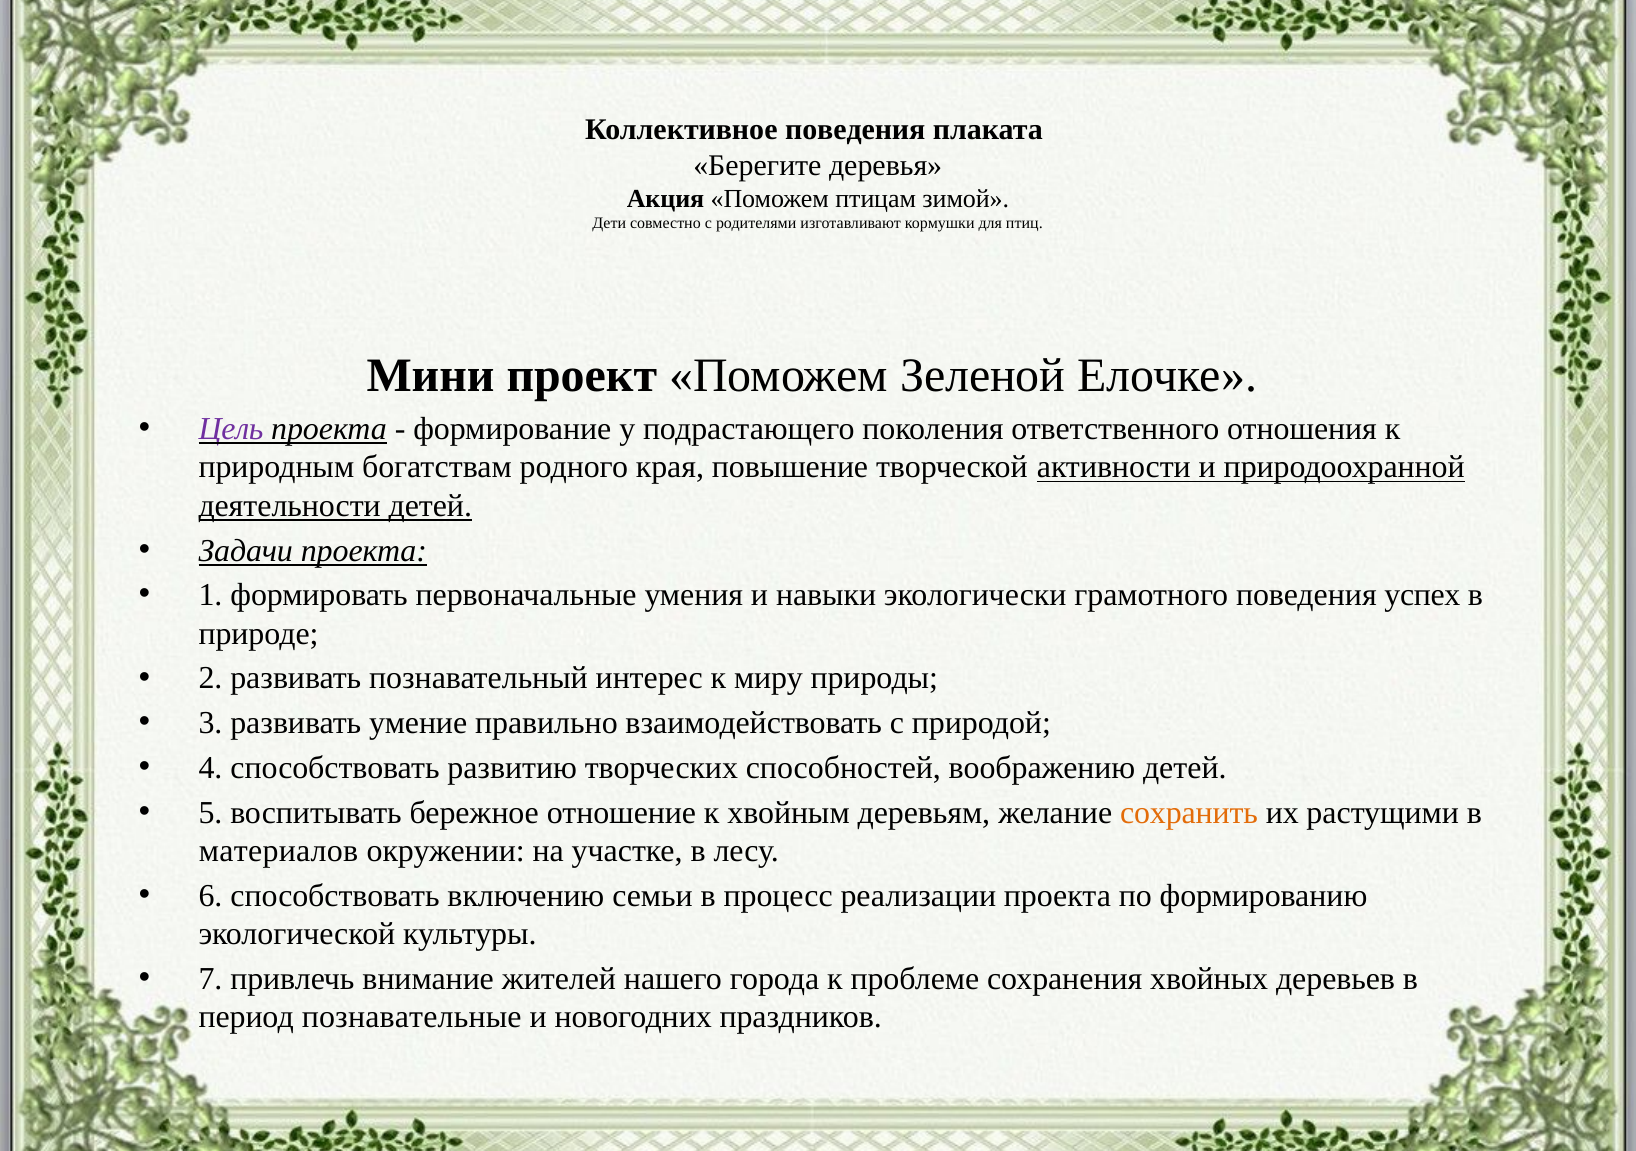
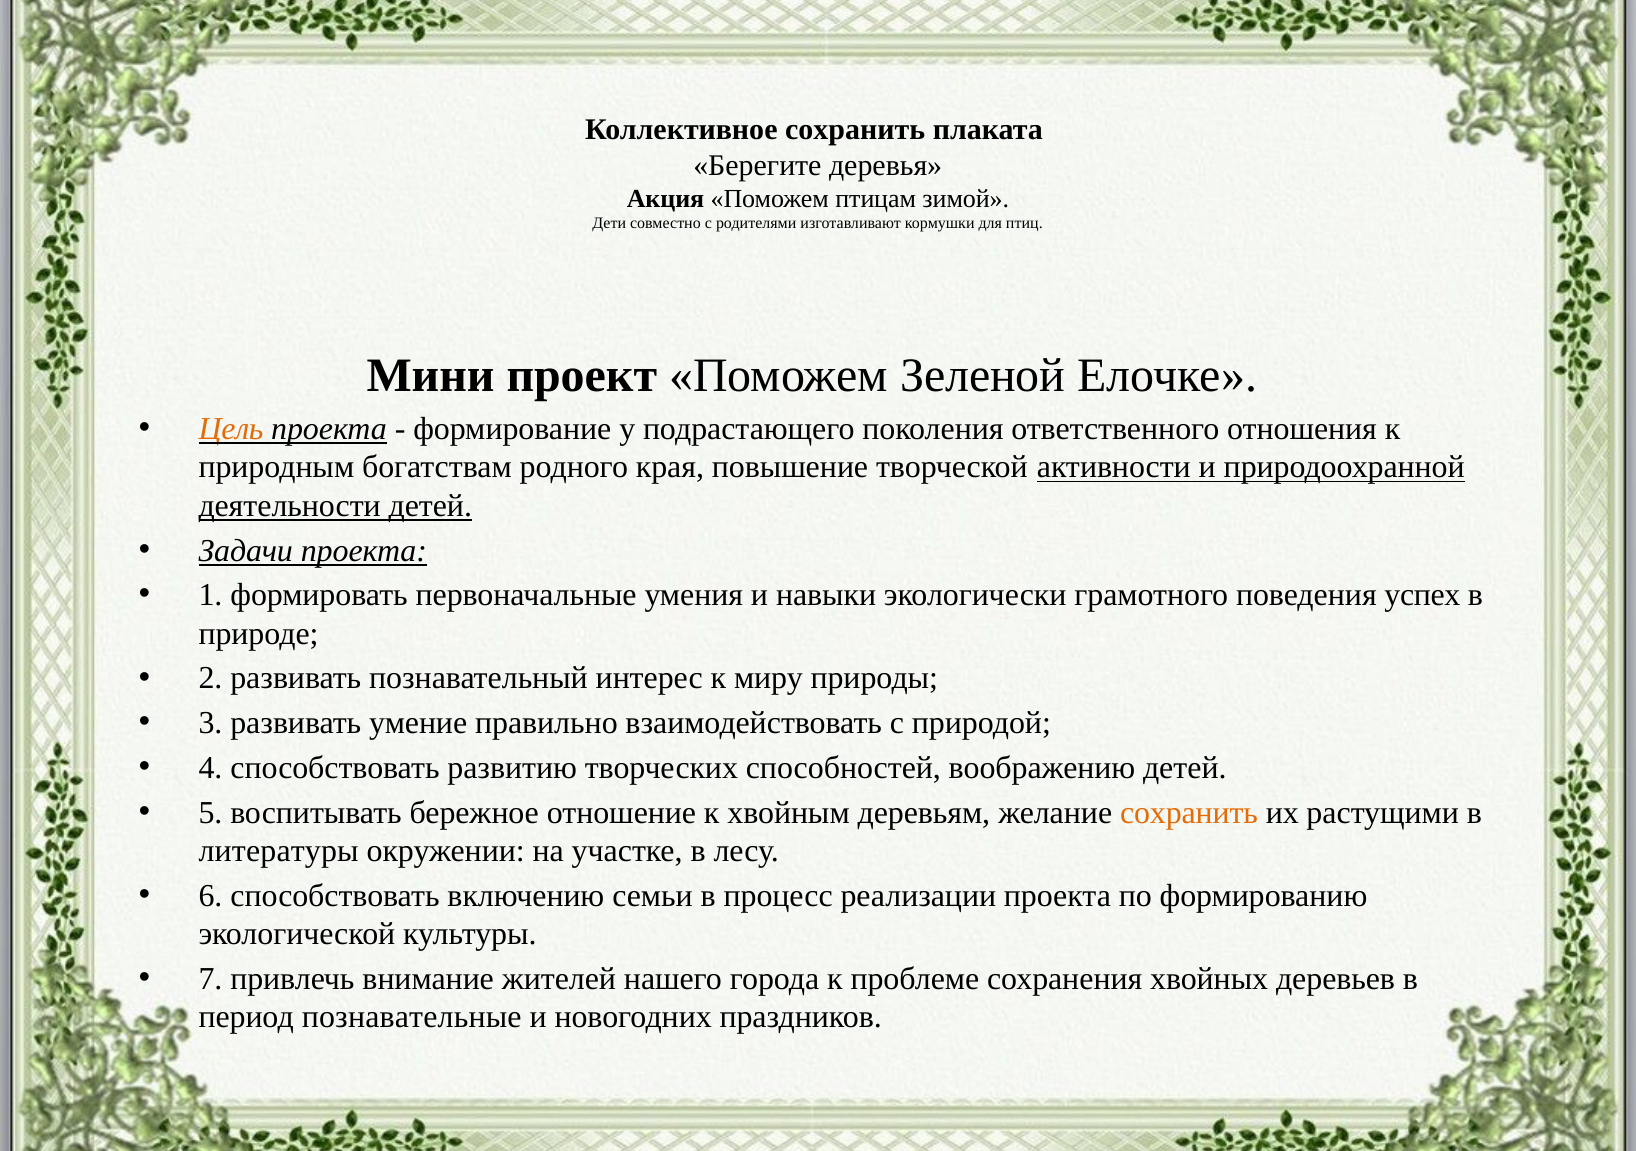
Коллективное поведения: поведения -> сохранить (855, 129)
Цель colour: purple -> orange (231, 429)
материалов: материалов -> литературы (279, 851)
